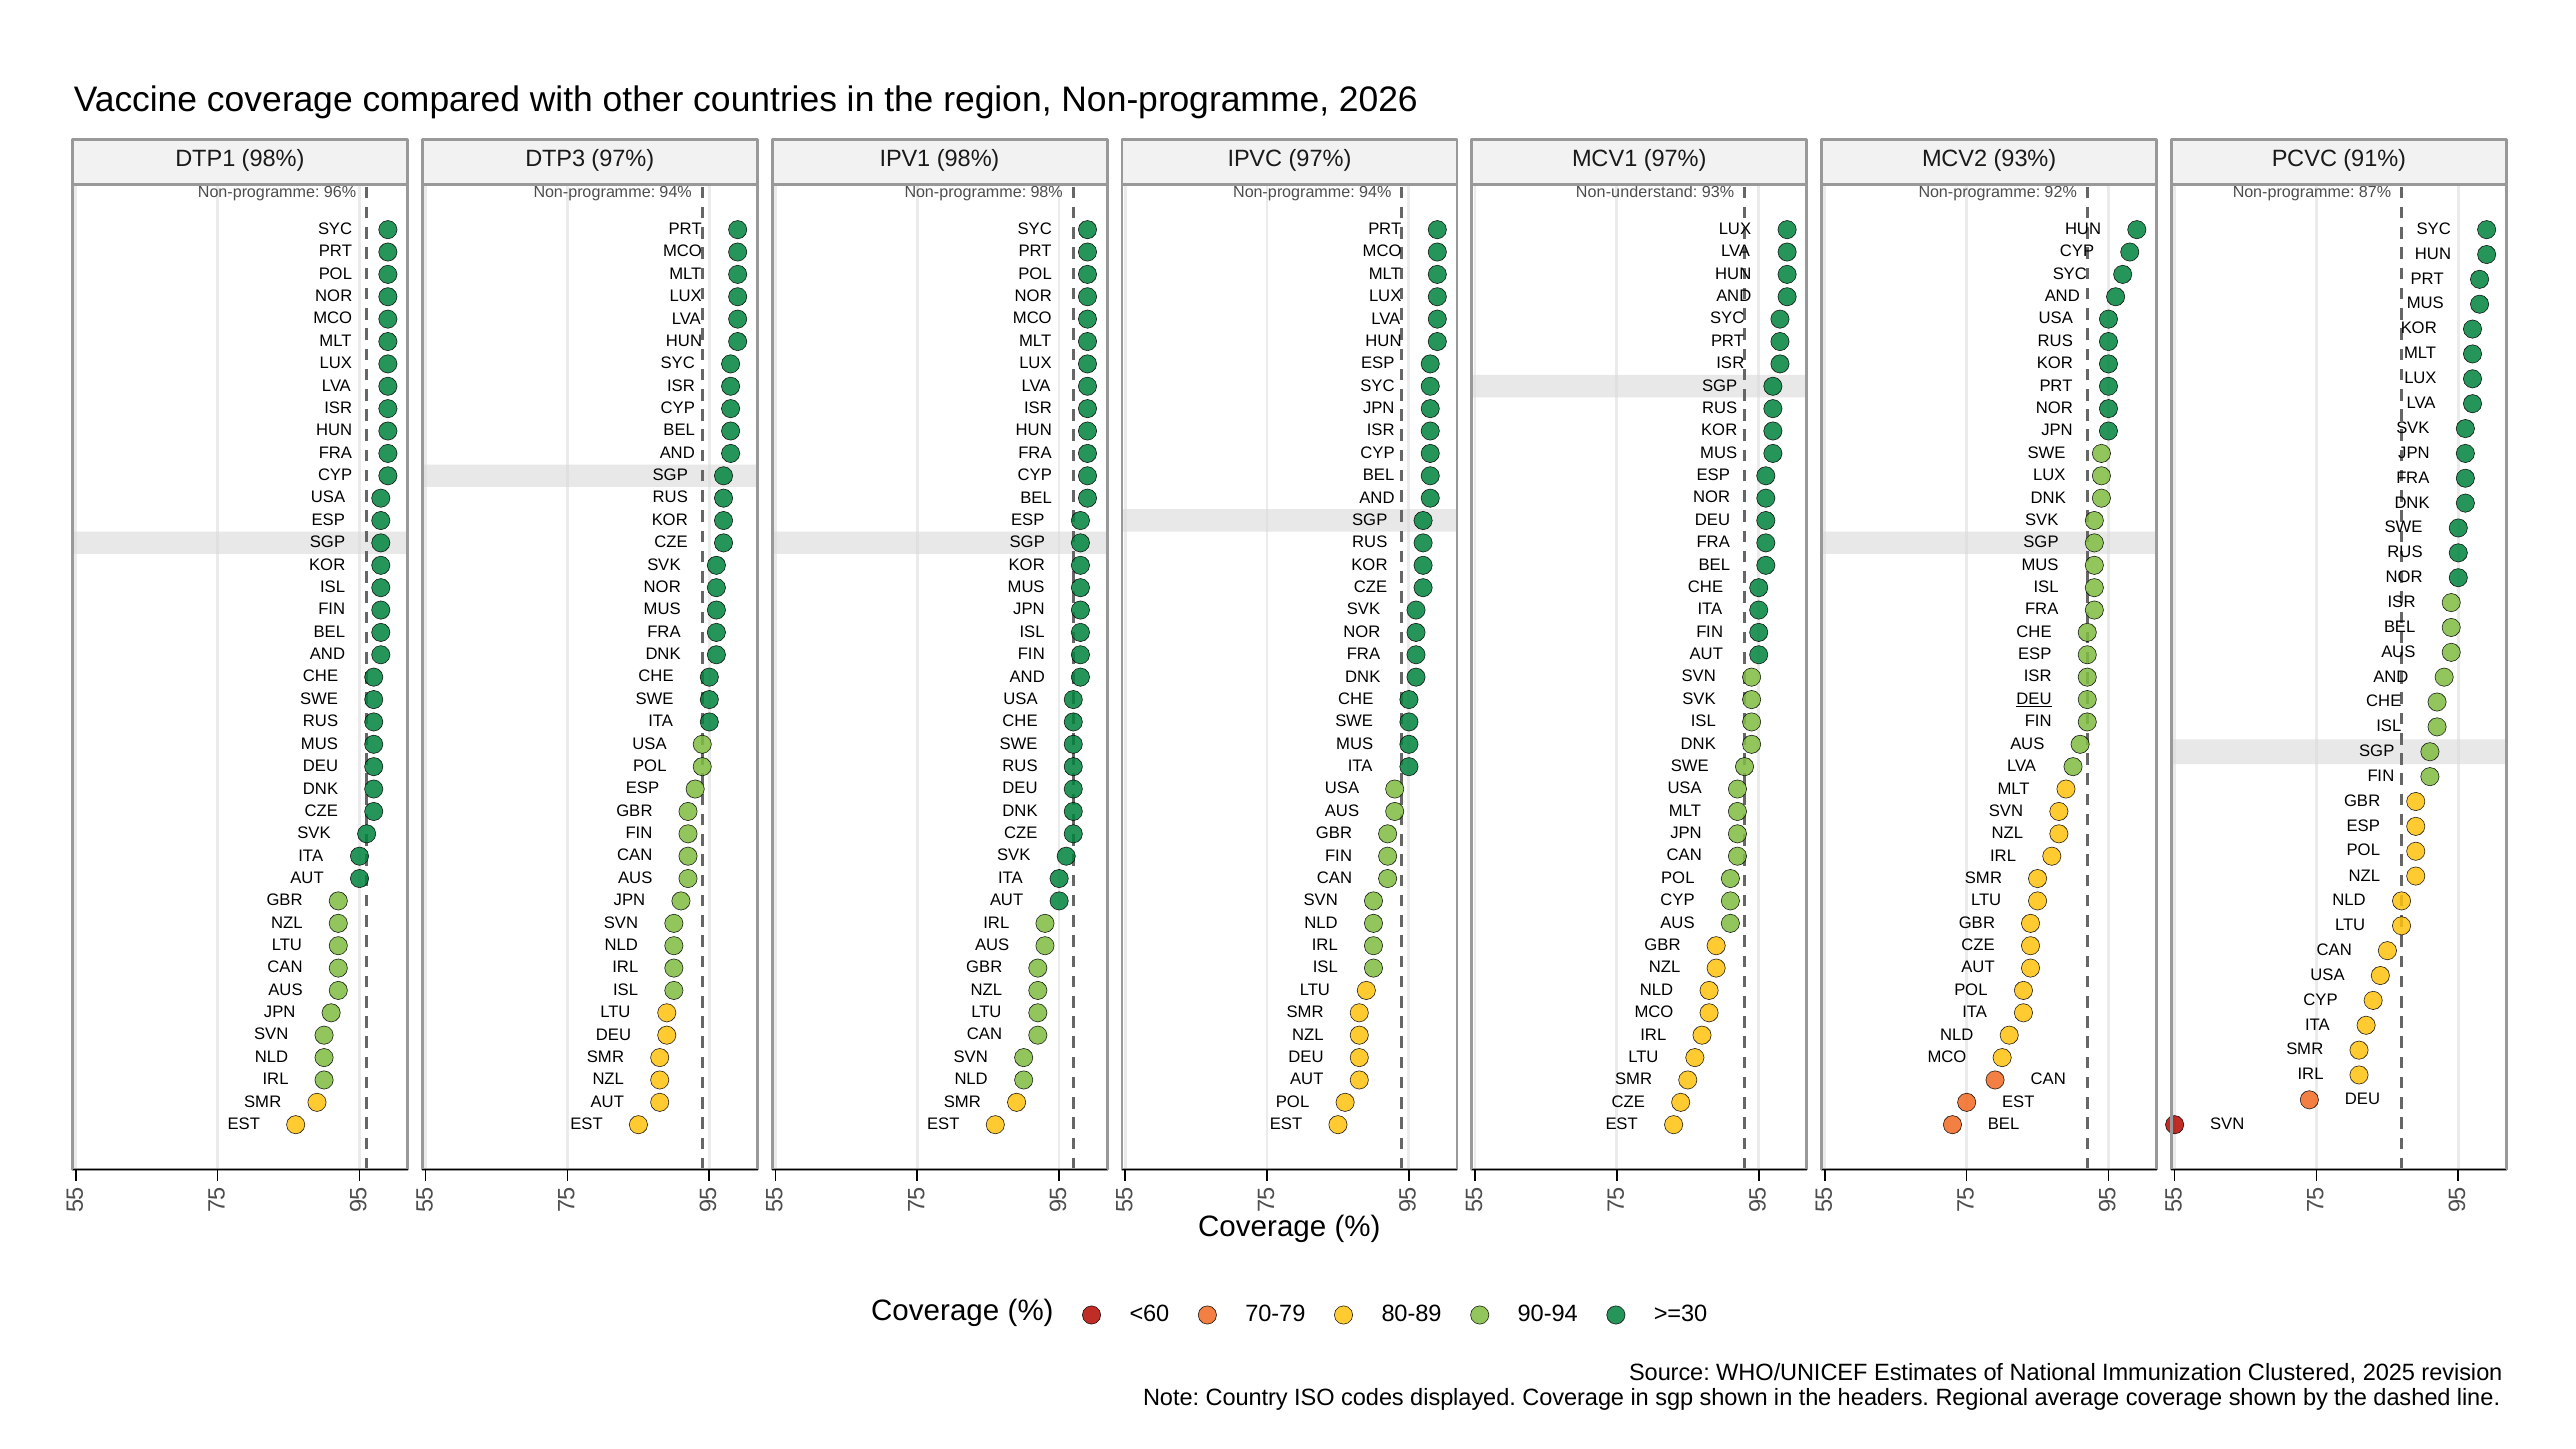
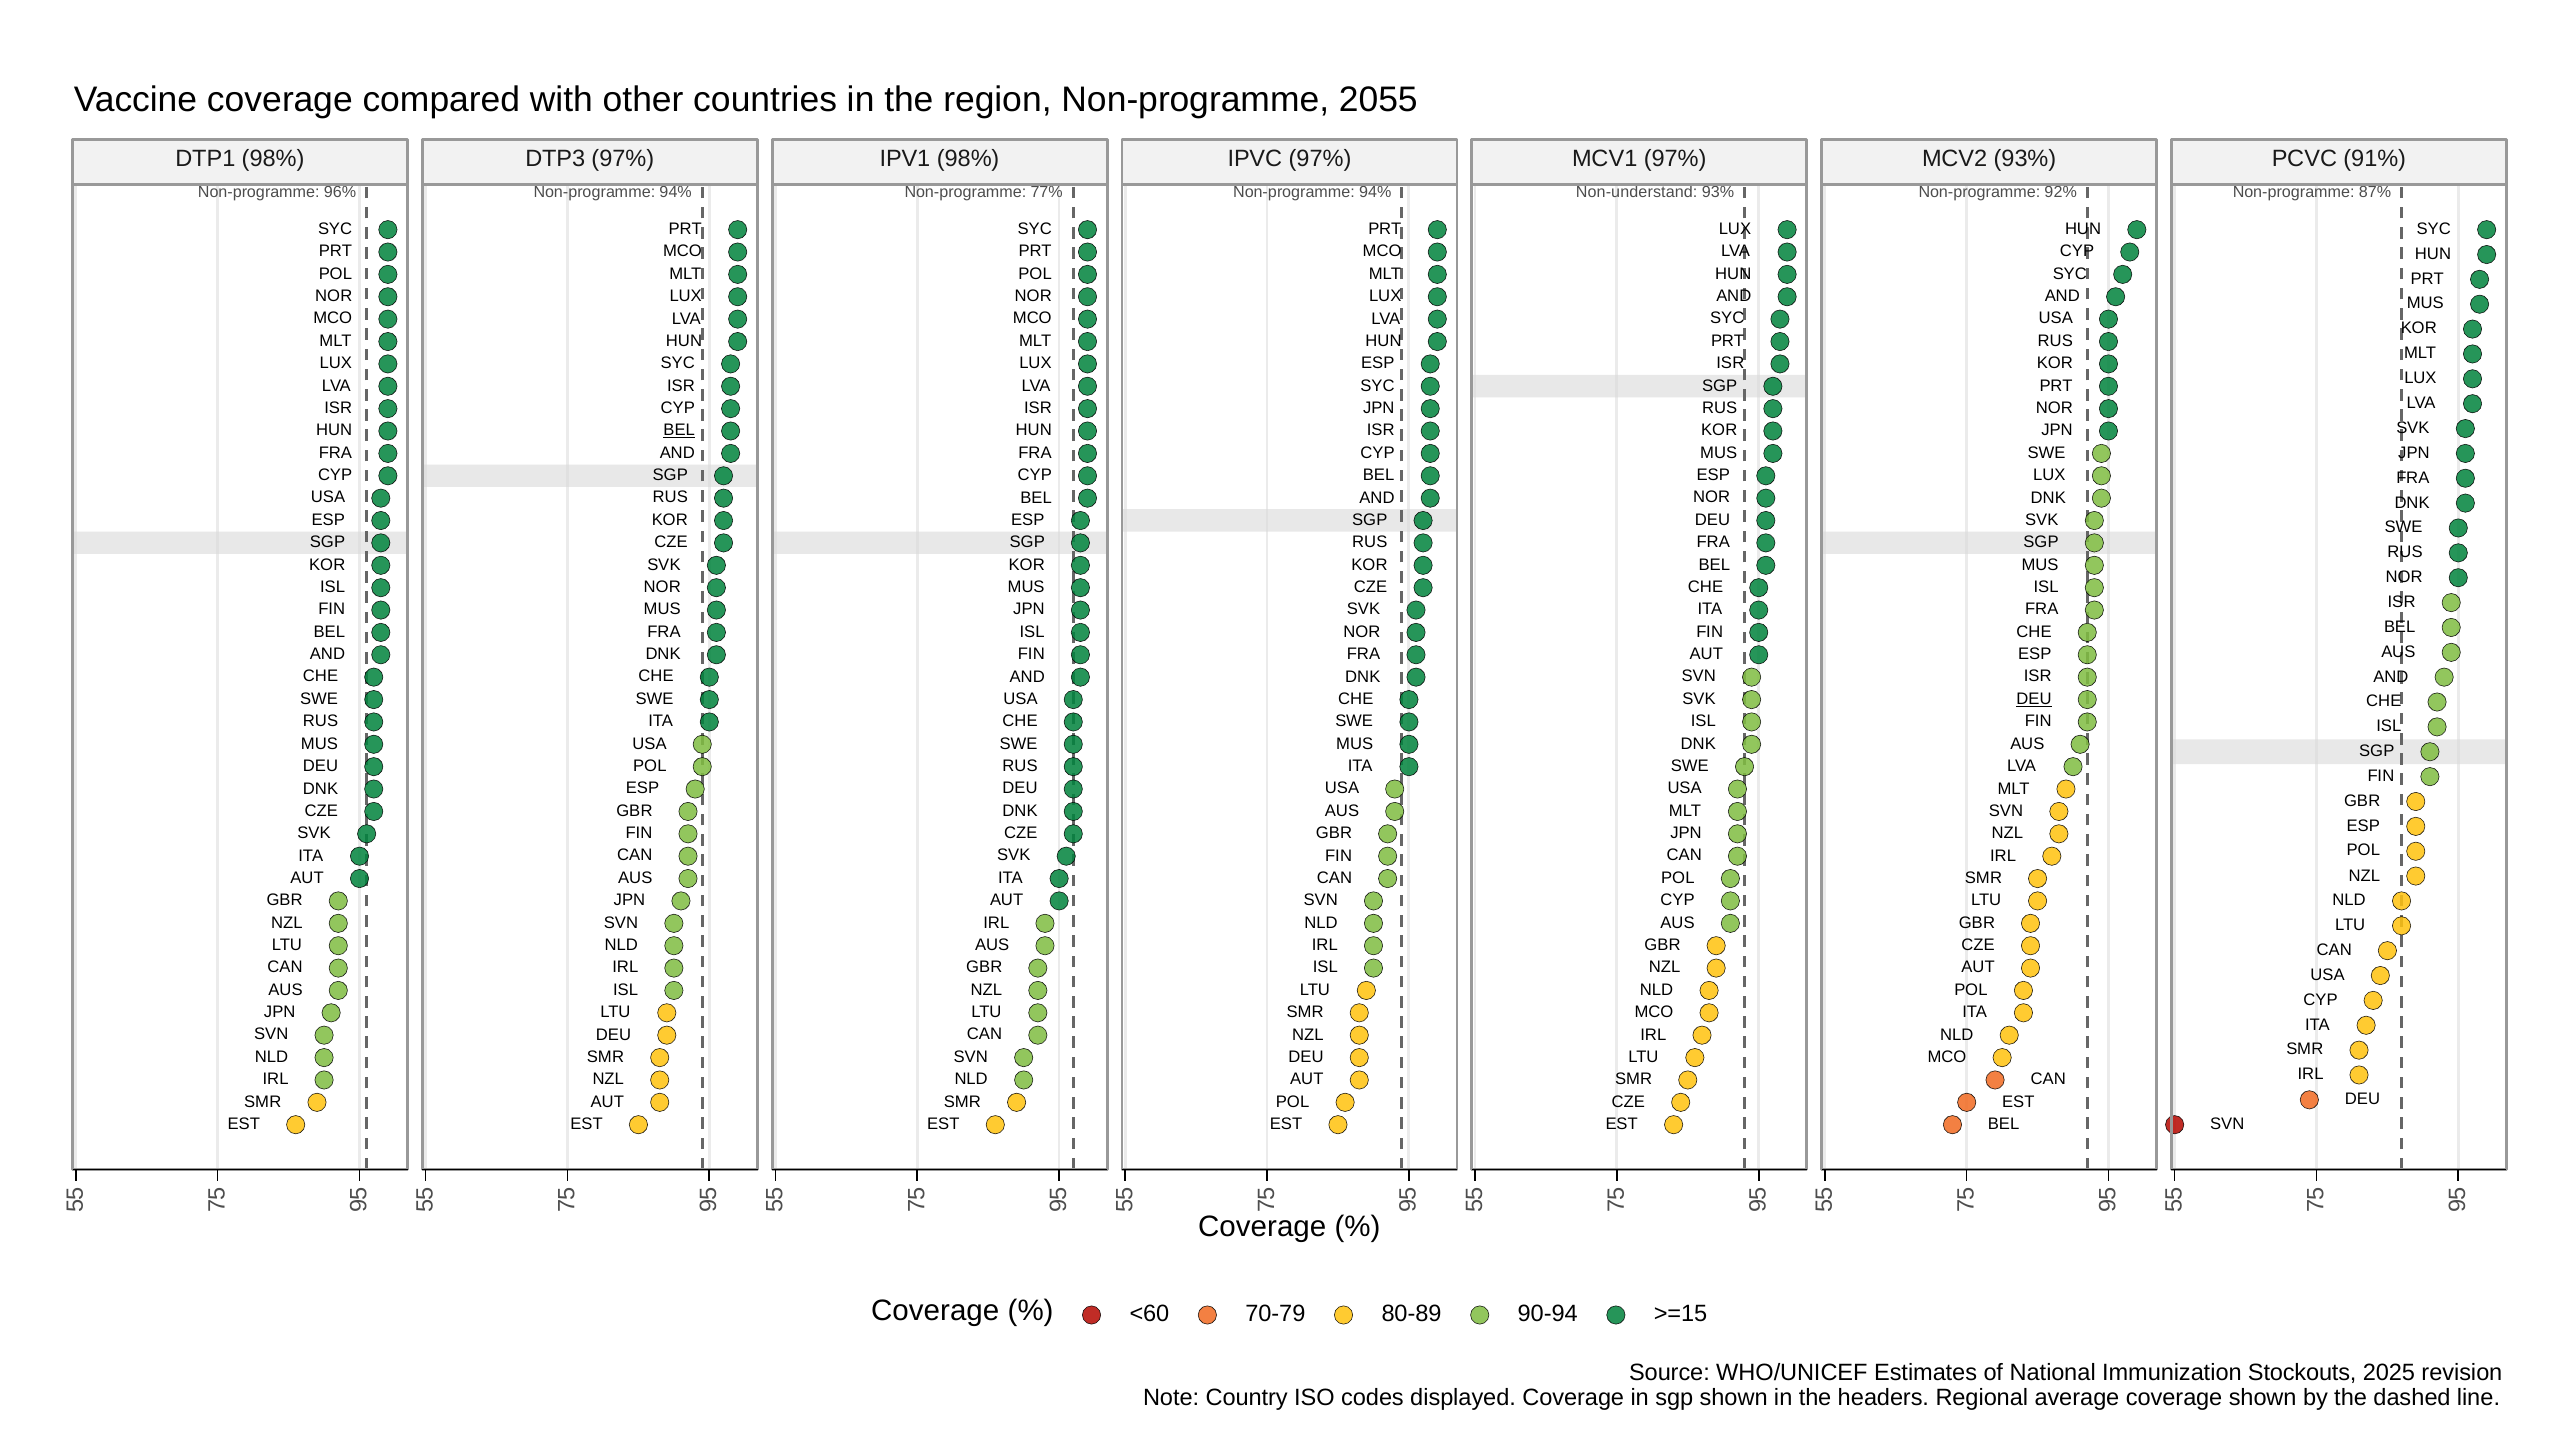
2026: 2026 -> 2055 (1378, 100)
Non-programme 98%: 98% -> 77% (1047, 192)
BEL underline: none -> present (679, 430)
>=30: >=30 -> >=15 (1681, 1314)
Clustered: Clustered -> Stockouts (2302, 1373)
